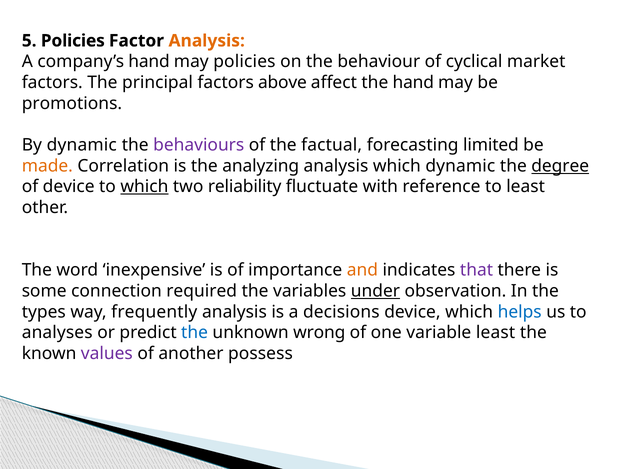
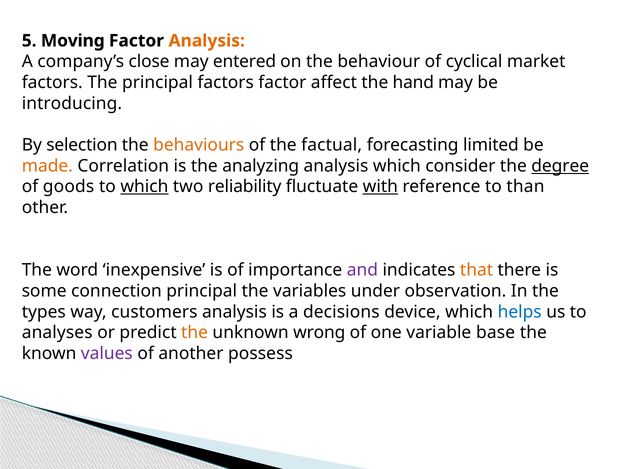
5 Policies: Policies -> Moving (73, 41)
company’s hand: hand -> close (149, 62)
may policies: policies -> entered (245, 62)
factors above: above -> factor (282, 82)
promotions: promotions -> introducing (72, 103)
By dynamic: dynamic -> selection (82, 145)
behaviours colour: purple -> orange (199, 145)
which dynamic: dynamic -> consider (460, 166)
of device: device -> goods (69, 187)
with underline: none -> present (380, 187)
to least: least -> than (525, 187)
and colour: orange -> purple (362, 270)
that colour: purple -> orange (477, 270)
connection required: required -> principal (202, 291)
under underline: present -> none (375, 291)
frequently: frequently -> customers (154, 312)
the colour: blue -> orange (195, 333)
variable least: least -> base (496, 333)
